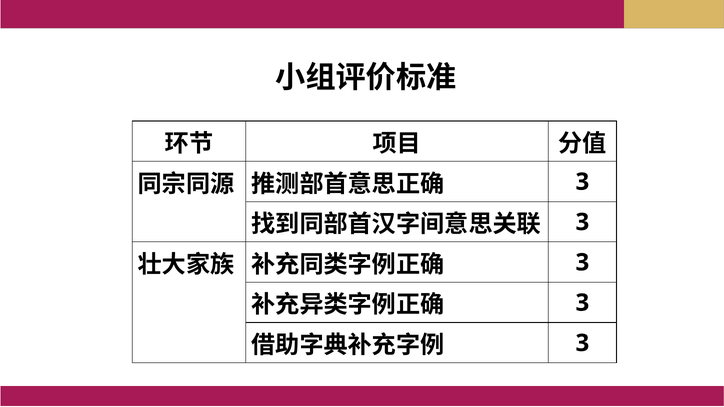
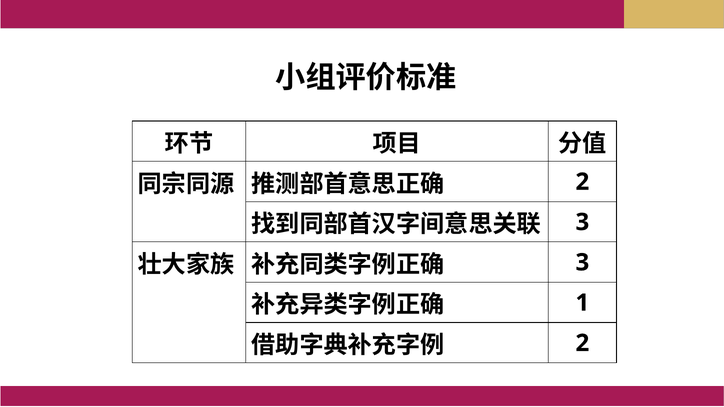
3: 3 -> 2 (582, 182)
3: 3 -> 1 (582, 303)
3: 3 -> 2 (582, 343)
